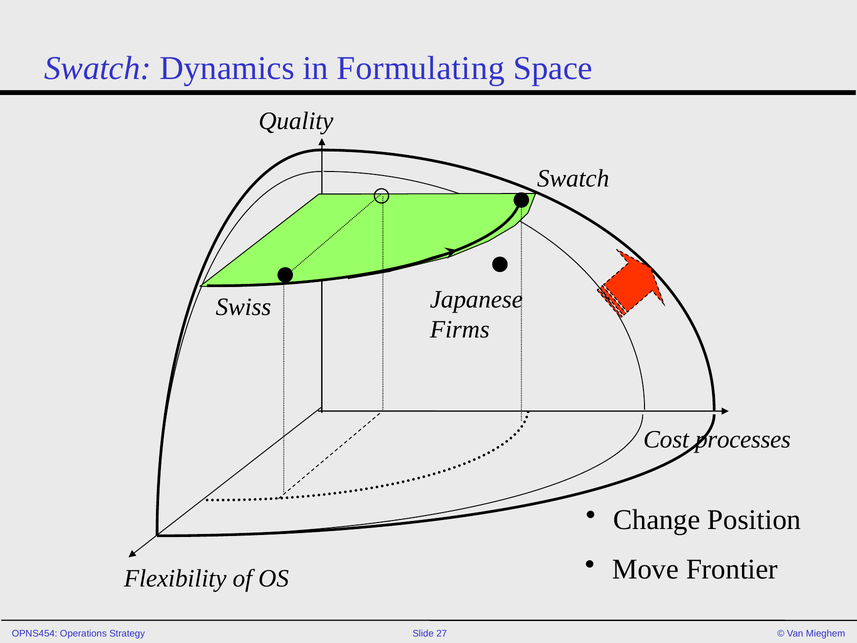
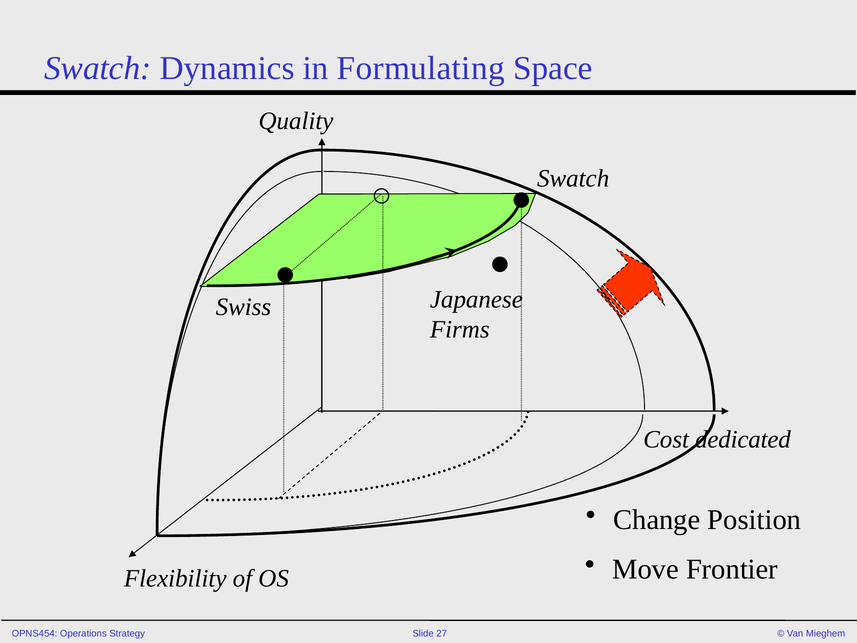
processes: processes -> dedicated (743, 439)
